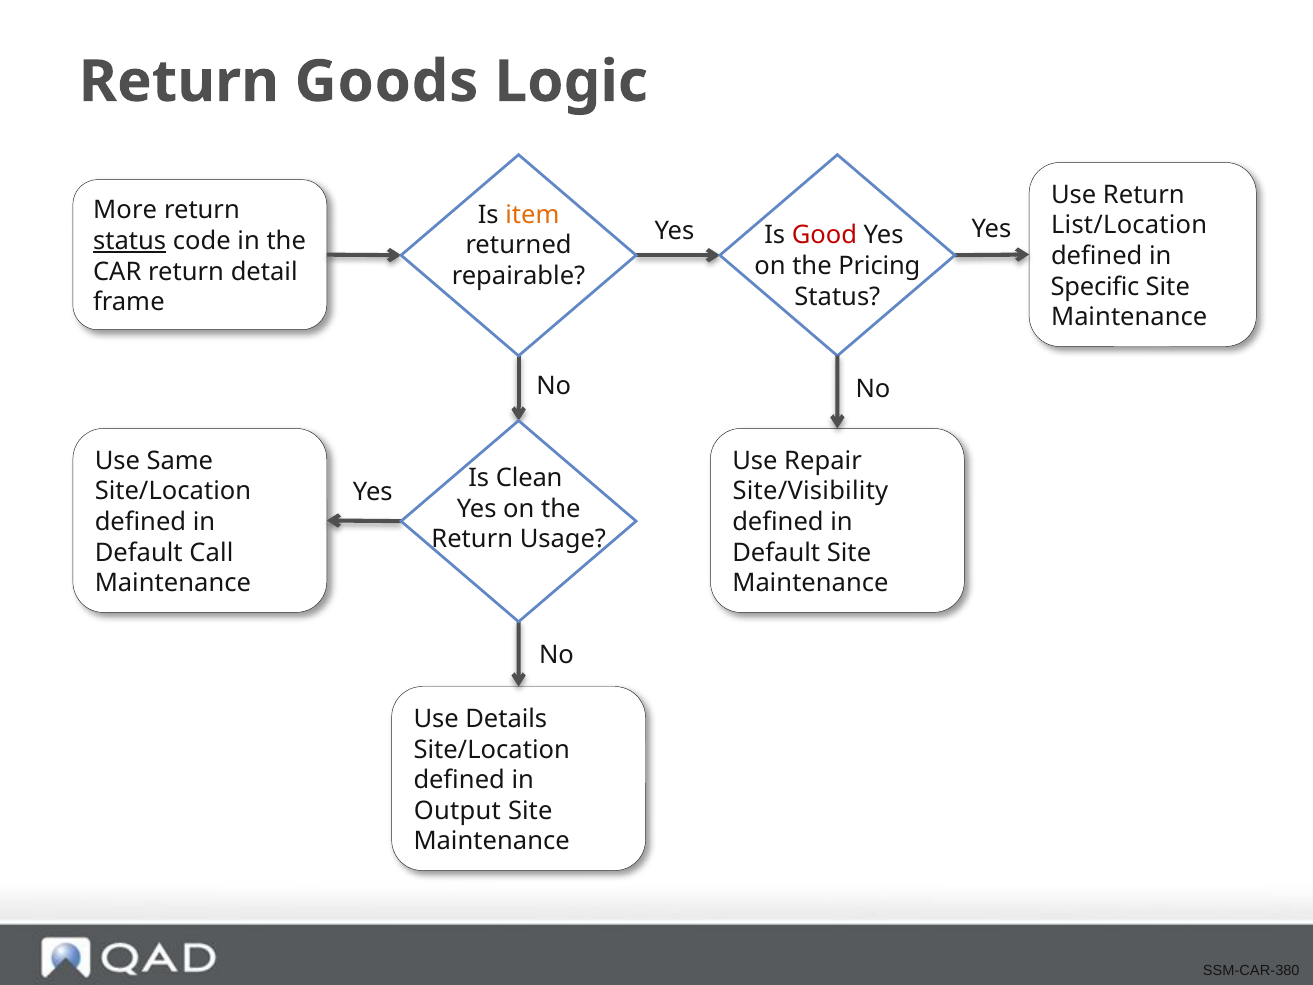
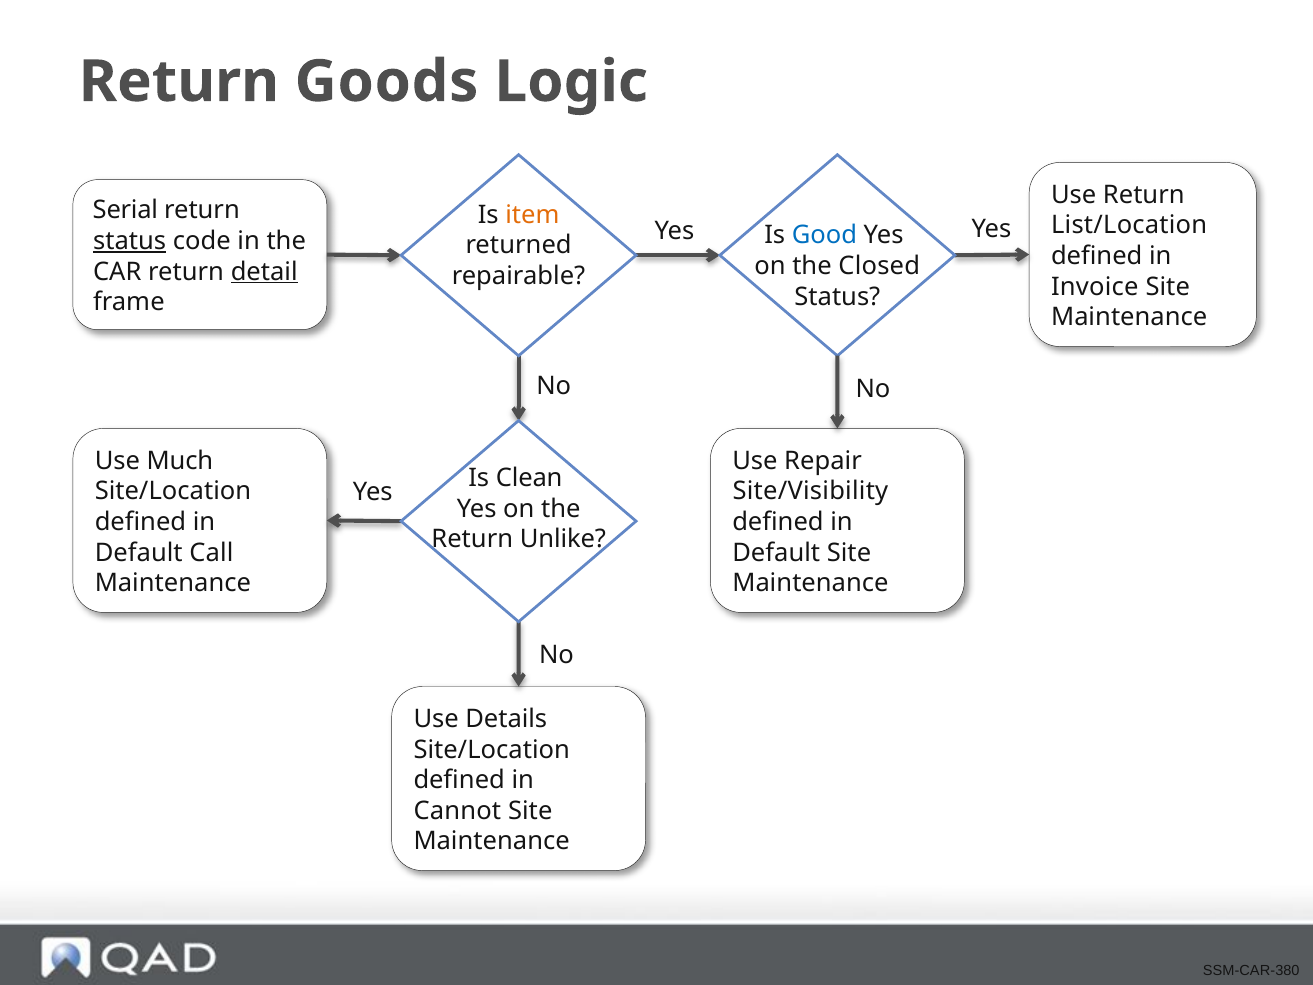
More: More -> Serial (125, 210)
Good colour: red -> blue (824, 235)
Pricing: Pricing -> Closed (879, 266)
detail underline: none -> present (264, 272)
Specific: Specific -> Invoice (1095, 287)
Same: Same -> Much (180, 461)
Usage: Usage -> Unlike (563, 539)
Output: Output -> Cannot (457, 811)
